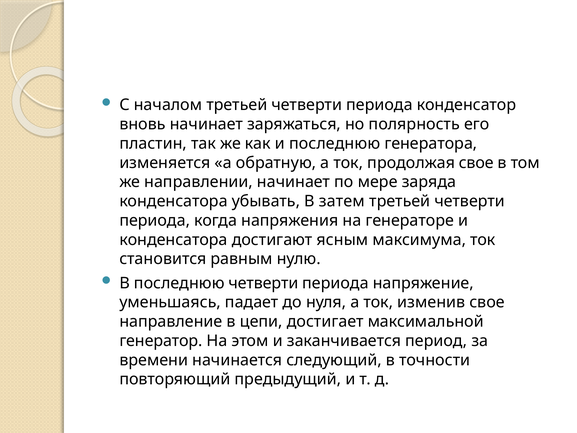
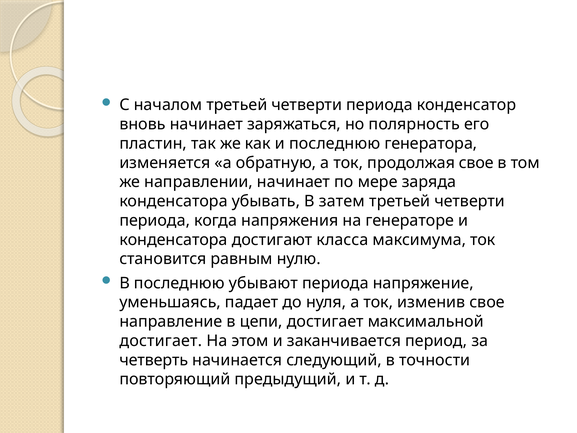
ясным: ясным -> класса (342, 240)
последнюю четверти: четверти -> убывают (263, 283)
генератор: генератор -> достигает (161, 341)
времени: времени -> четверть (154, 360)
